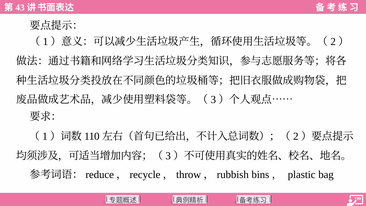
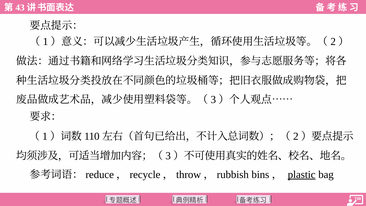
plastic underline: none -> present (302, 174)
